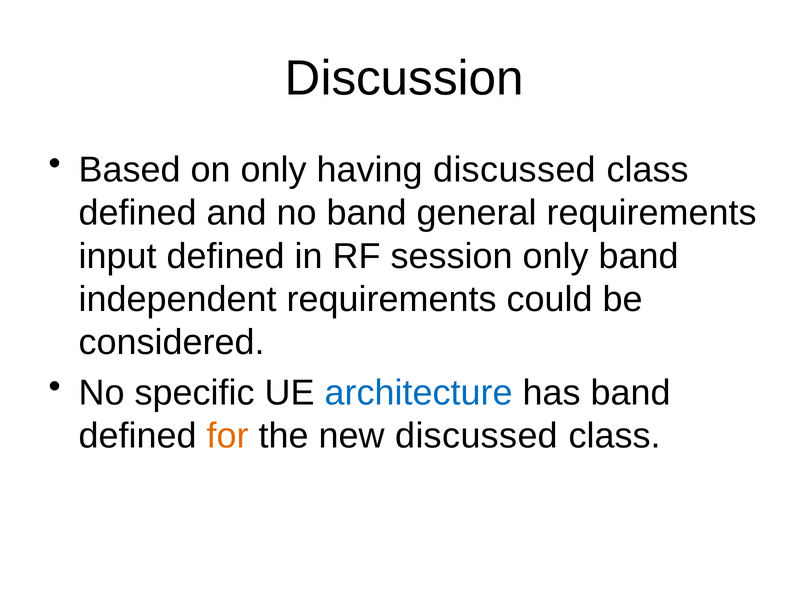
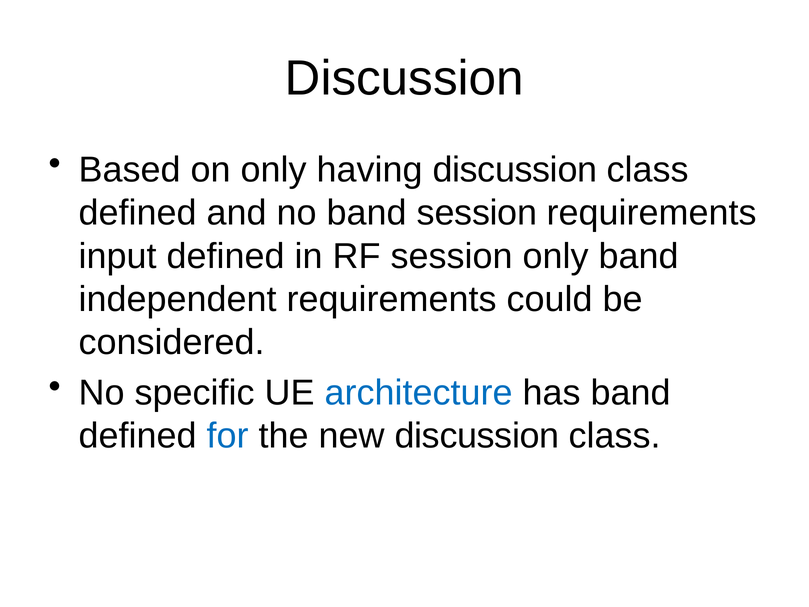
having discussed: discussed -> discussion (515, 170)
band general: general -> session (477, 213)
for colour: orange -> blue (228, 436)
new discussed: discussed -> discussion (477, 436)
